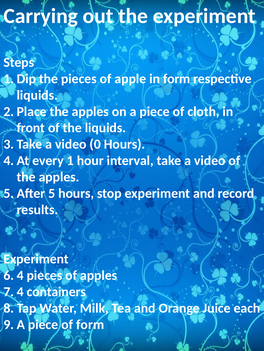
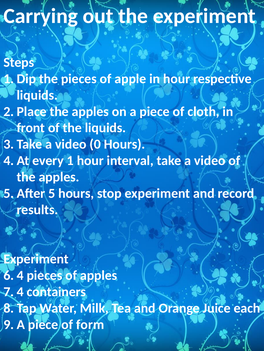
in form: form -> hour (177, 79)
